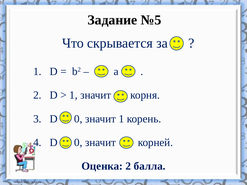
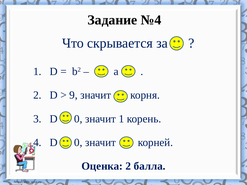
№5: №5 -> №4 (151, 20)
1: 1 -> 9 (73, 95)
